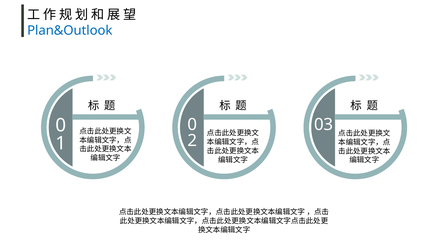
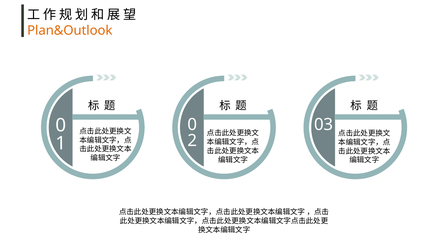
Plan&Outlook colour: blue -> orange (70, 31)
